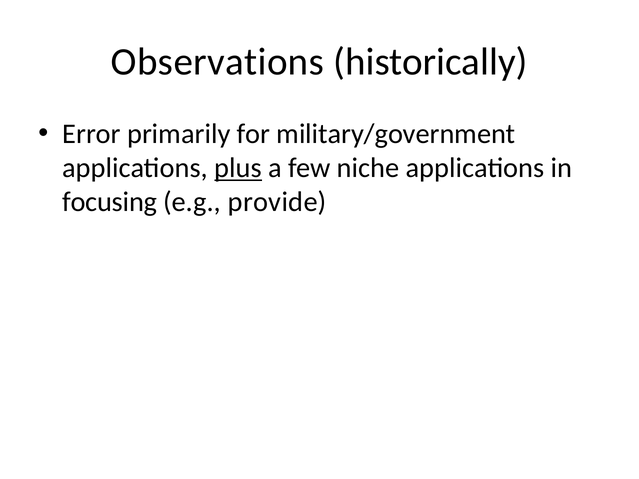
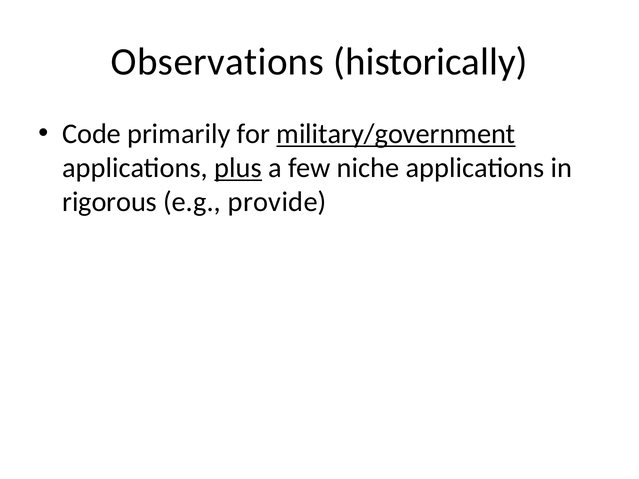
Error: Error -> Code (92, 134)
military/government underline: none -> present (396, 134)
focusing: focusing -> rigorous (110, 202)
